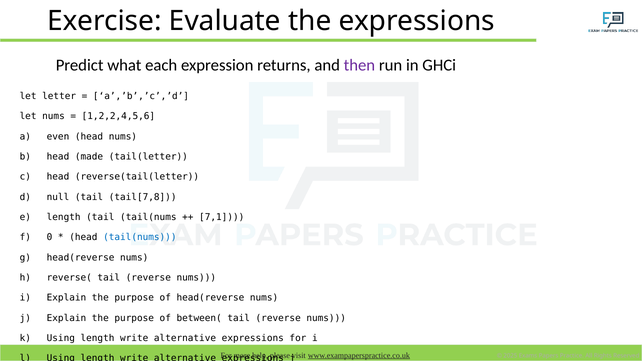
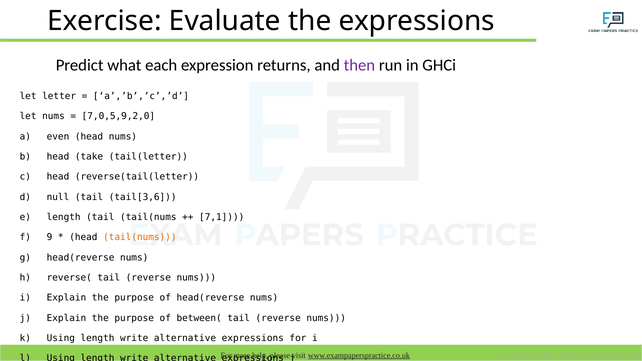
1,2,2,4,5,6: 1,2,2,4,5,6 -> 7,0,5,9,2,0 (118, 116)
made: made -> take (89, 157)
tail[7,8: tail[7,8 -> tail[3,6 (143, 197)
0: 0 -> 9 (50, 237)
tail(nums colour: blue -> orange (140, 237)
